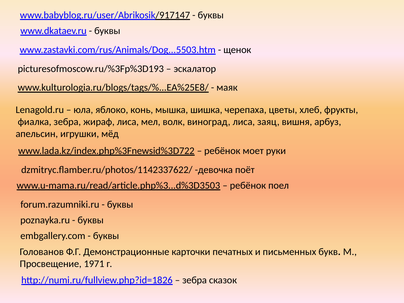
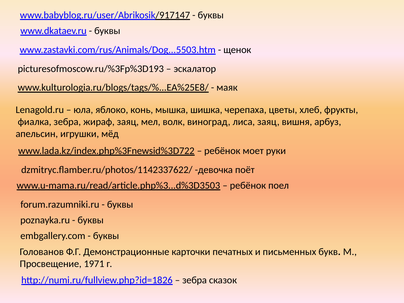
жираф лиса: лиса -> заяц (128, 122)
